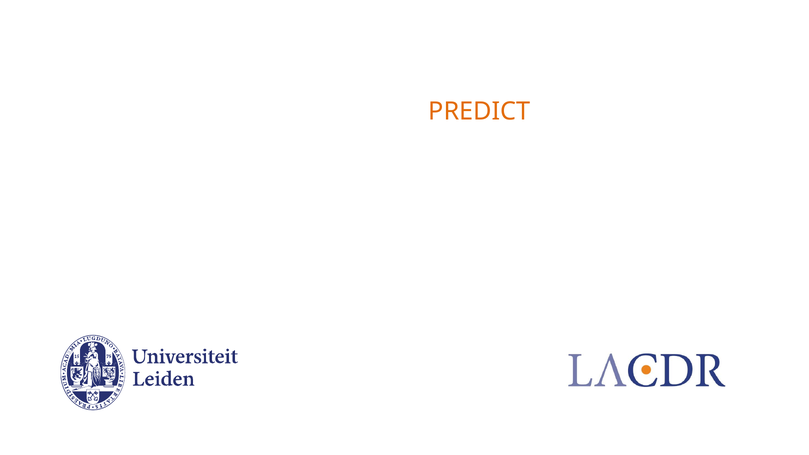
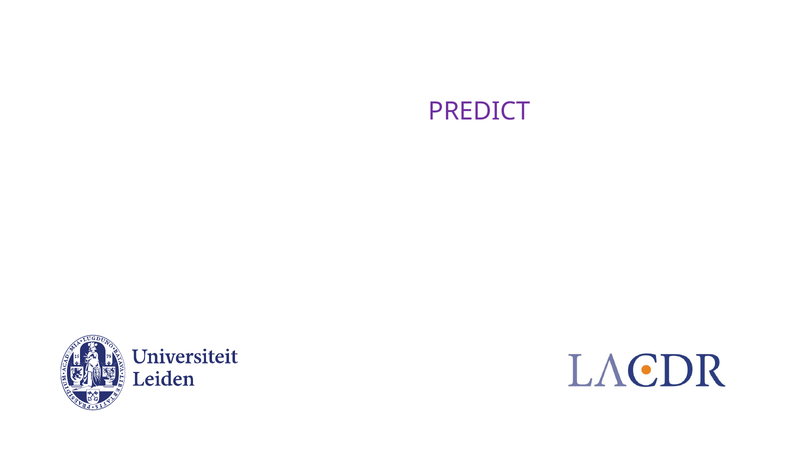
PREDICT colour: orange -> purple (479, 111)
